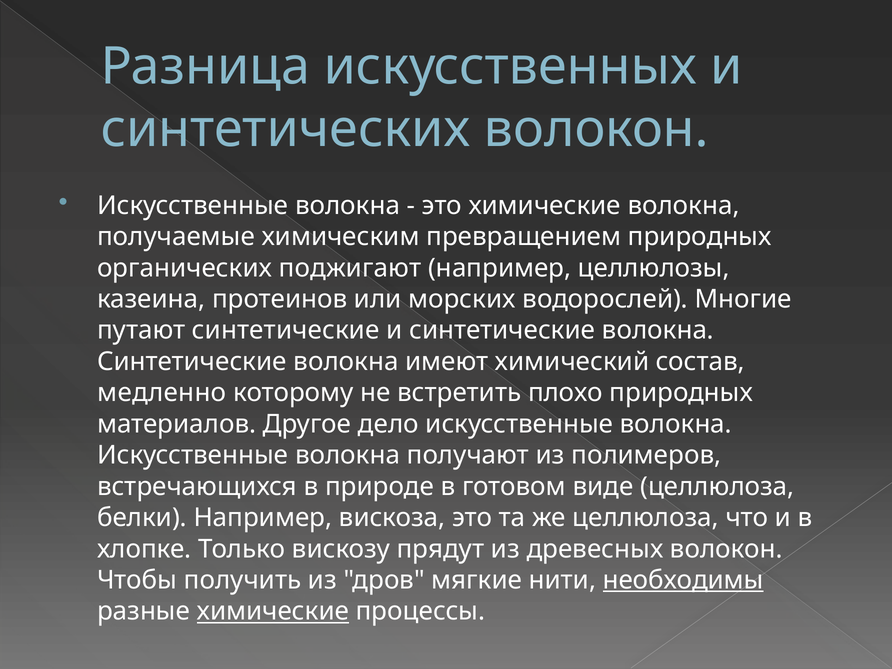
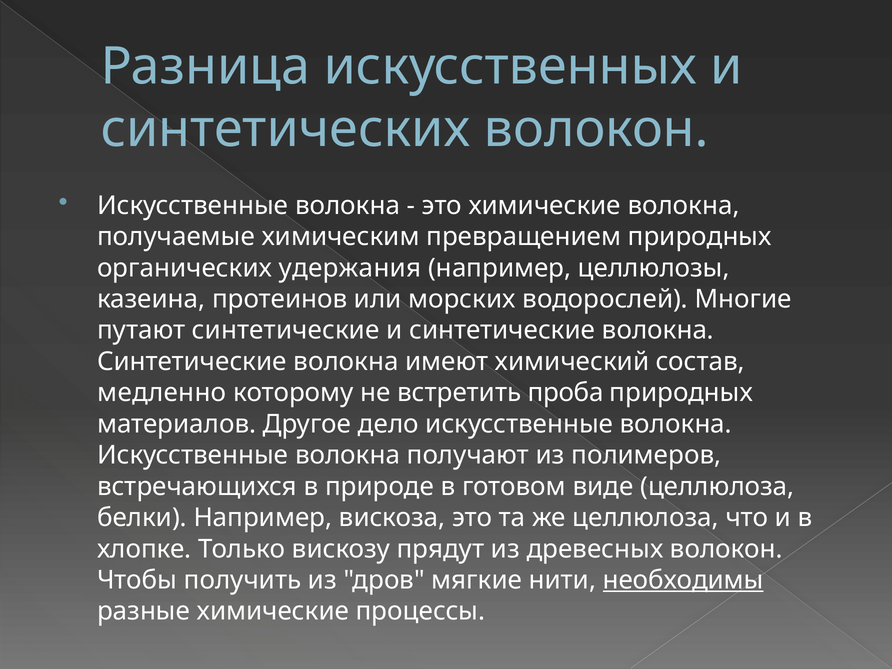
поджигают: поджигают -> удержания (350, 268)
плохо: плохо -> проба (566, 393)
химические underline: present -> none (273, 611)
